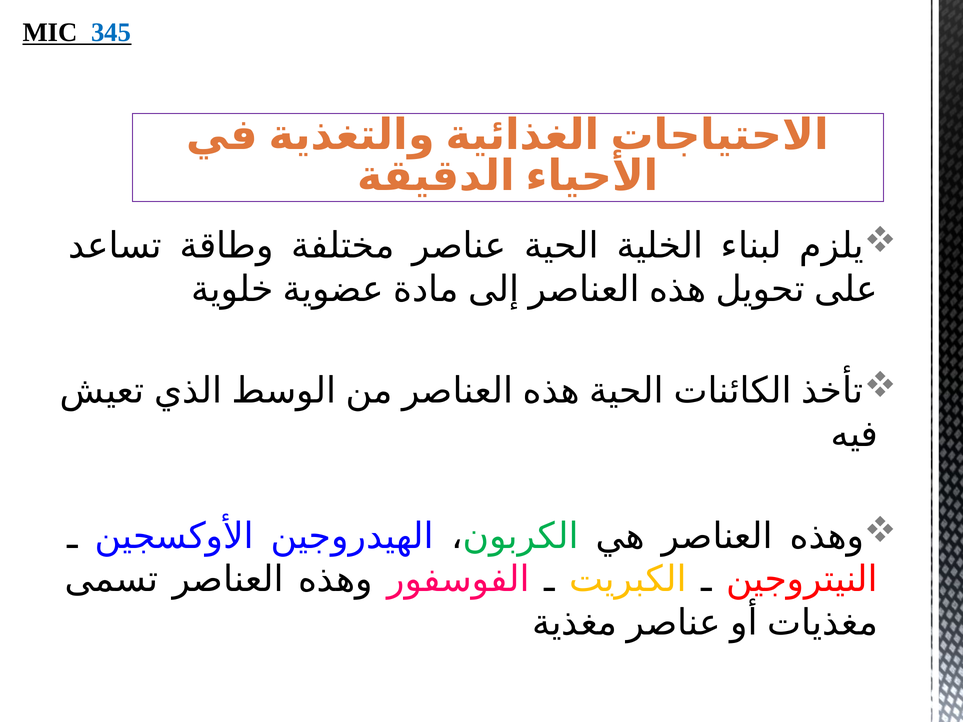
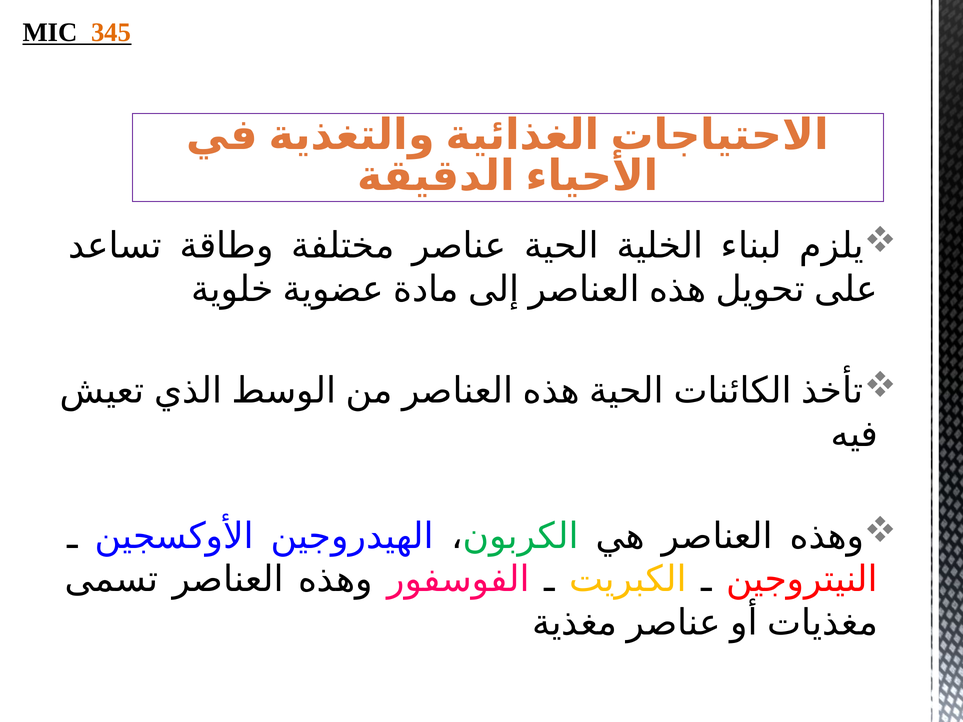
345 colour: blue -> orange (111, 32)
